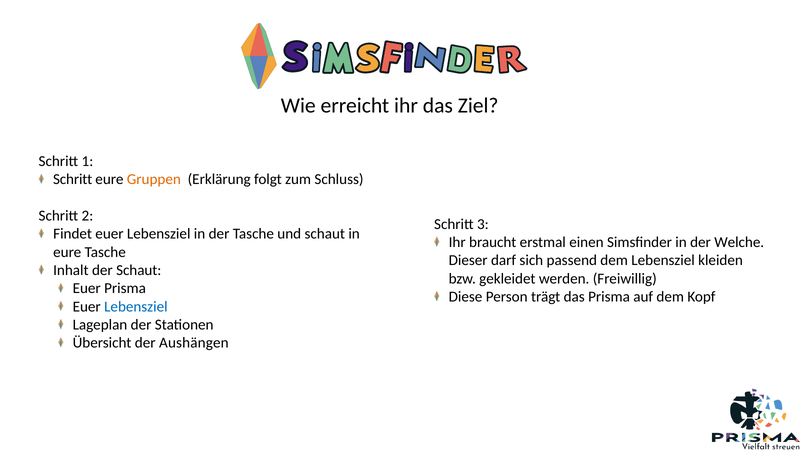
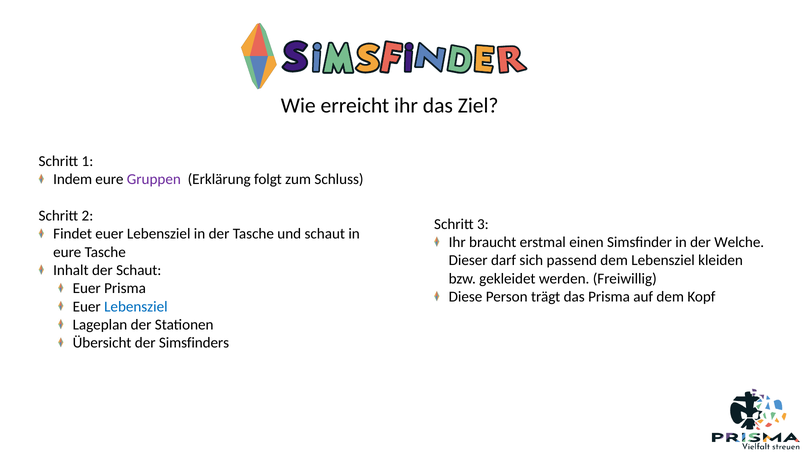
Schritt: Schritt -> Indem (73, 179)
Gruppen colour: orange -> purple (154, 179)
Aushängen: Aushängen -> Simsfinders (194, 343)
